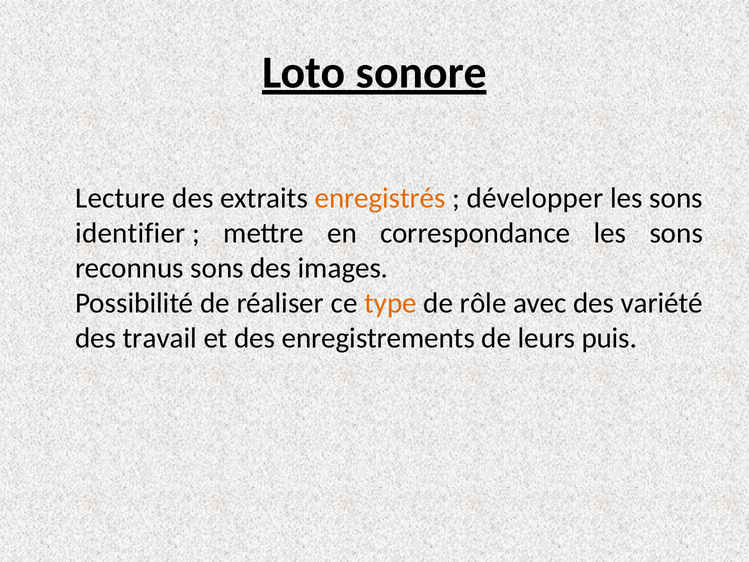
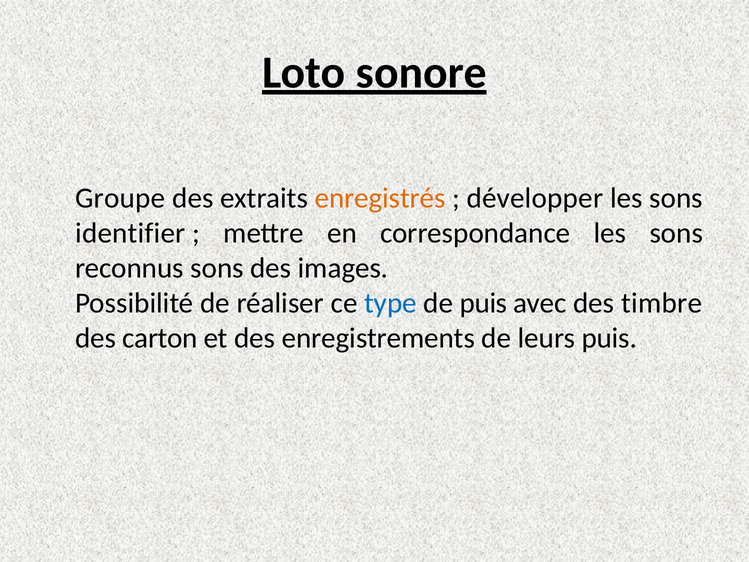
Lecture: Lecture -> Groupe (120, 198)
type colour: orange -> blue (391, 303)
de rôle: rôle -> puis (483, 303)
variété: variété -> timbre (662, 303)
travail: travail -> carton (160, 338)
